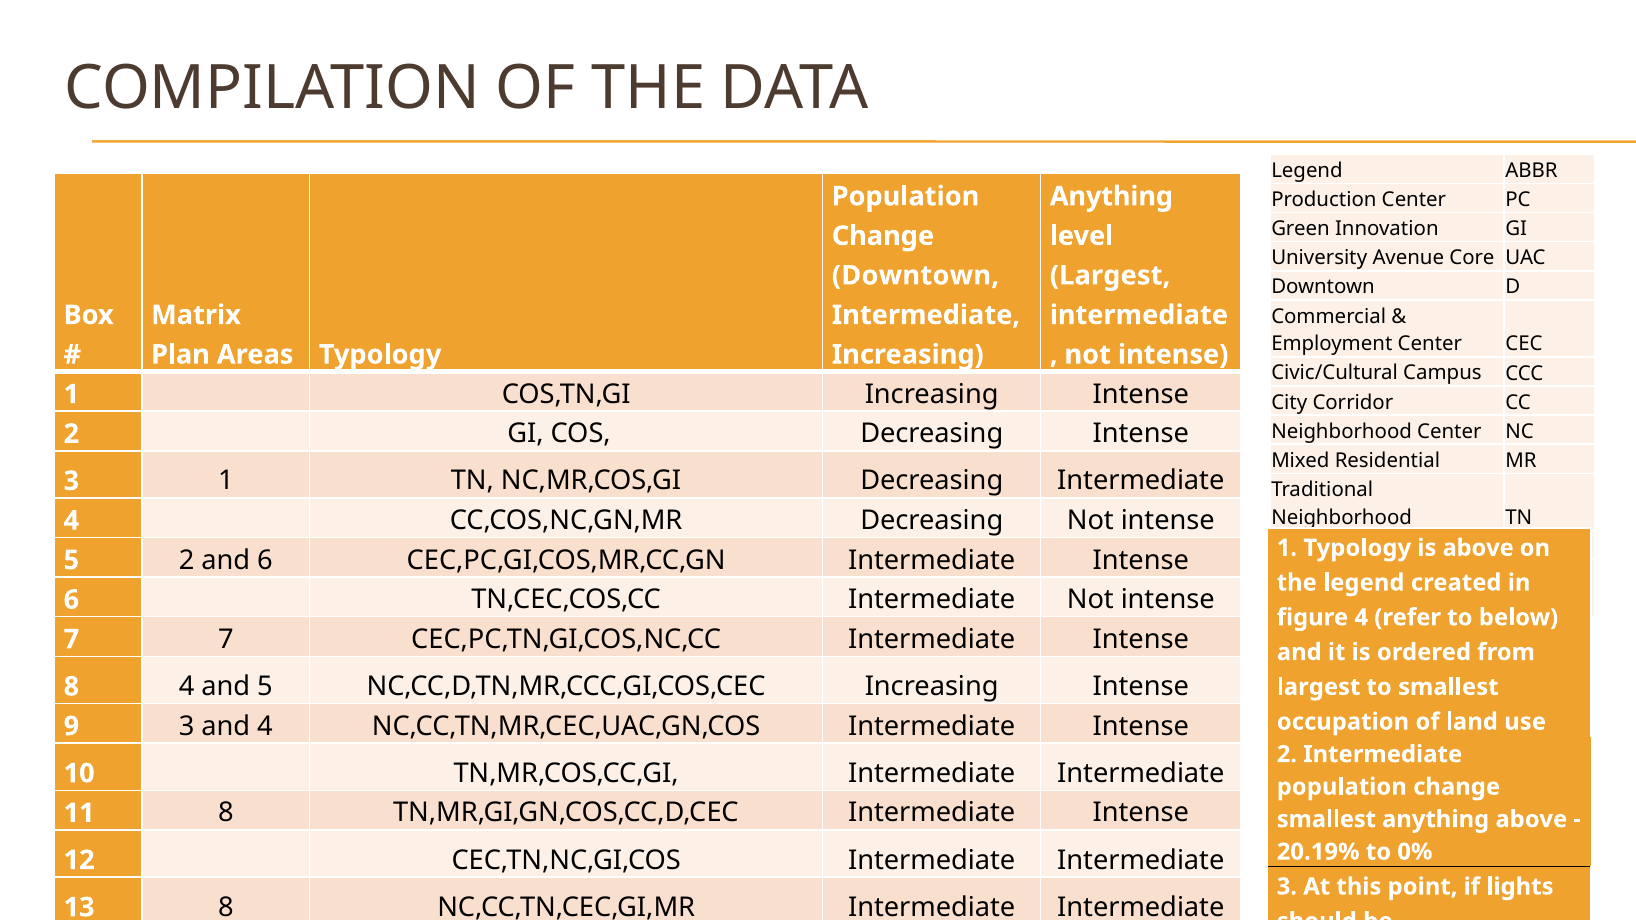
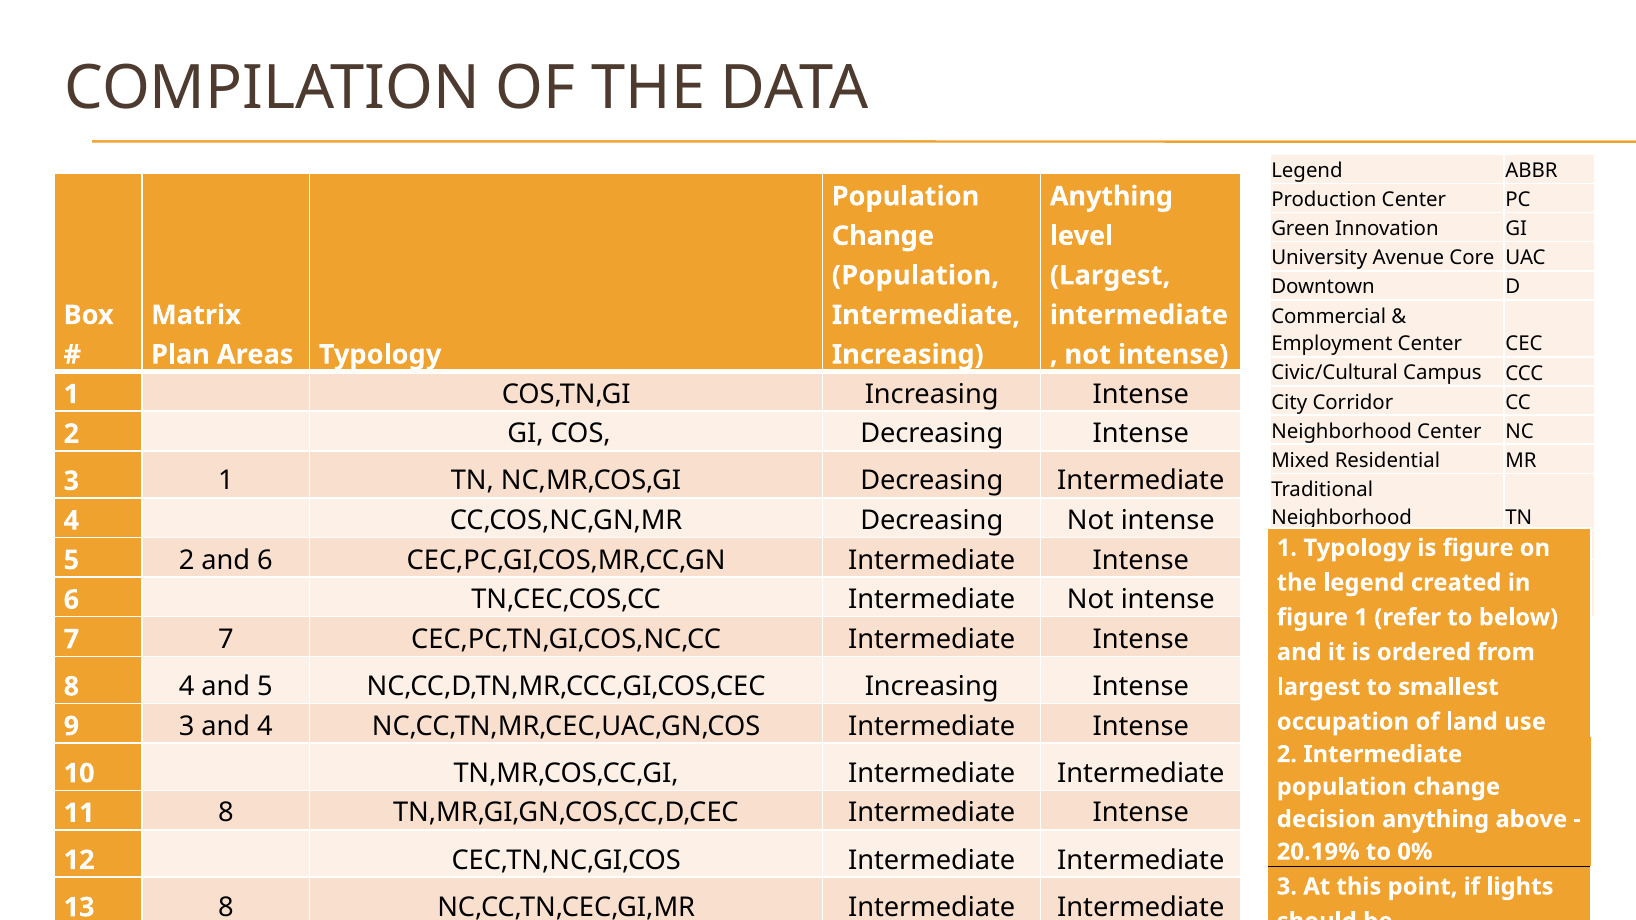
Downtown: Downtown -> Population (915, 276)
above: above -> figure (1478, 548)
figure 4: 4 -> 1 (1361, 618)
smallest: smallest -> decision (1326, 820)
